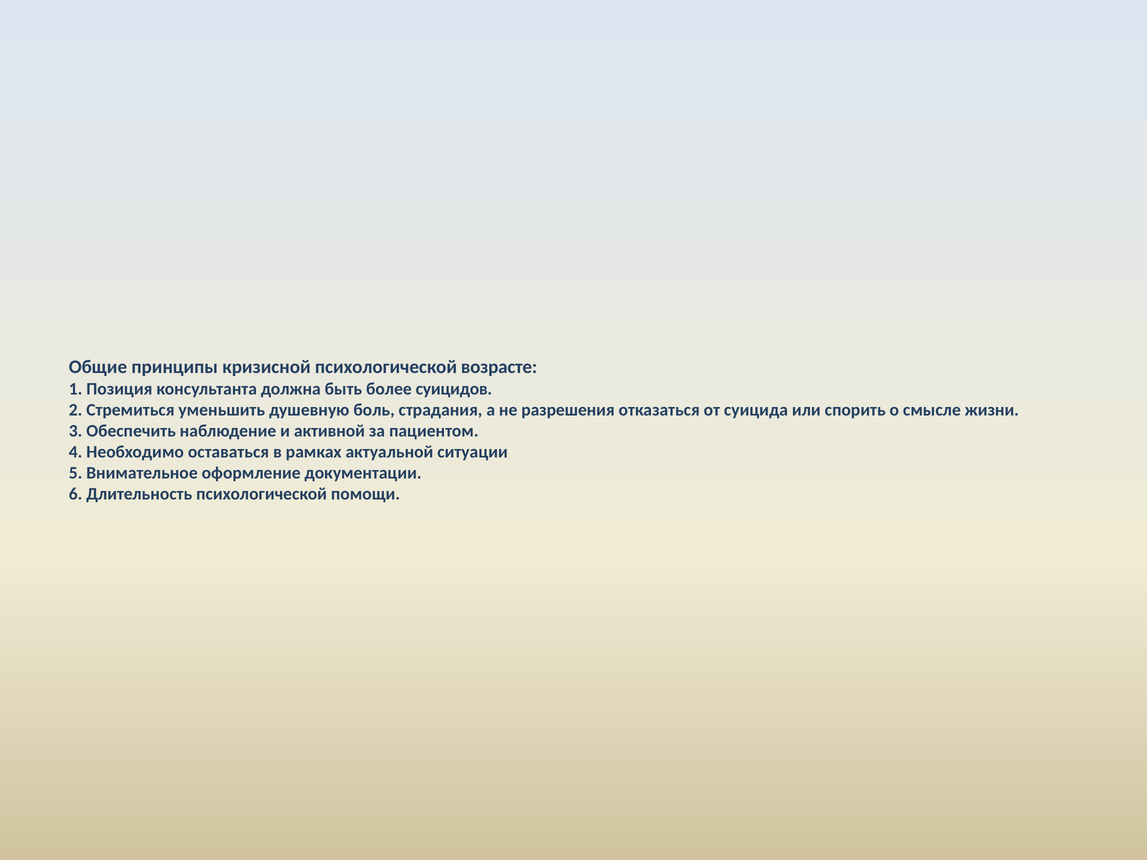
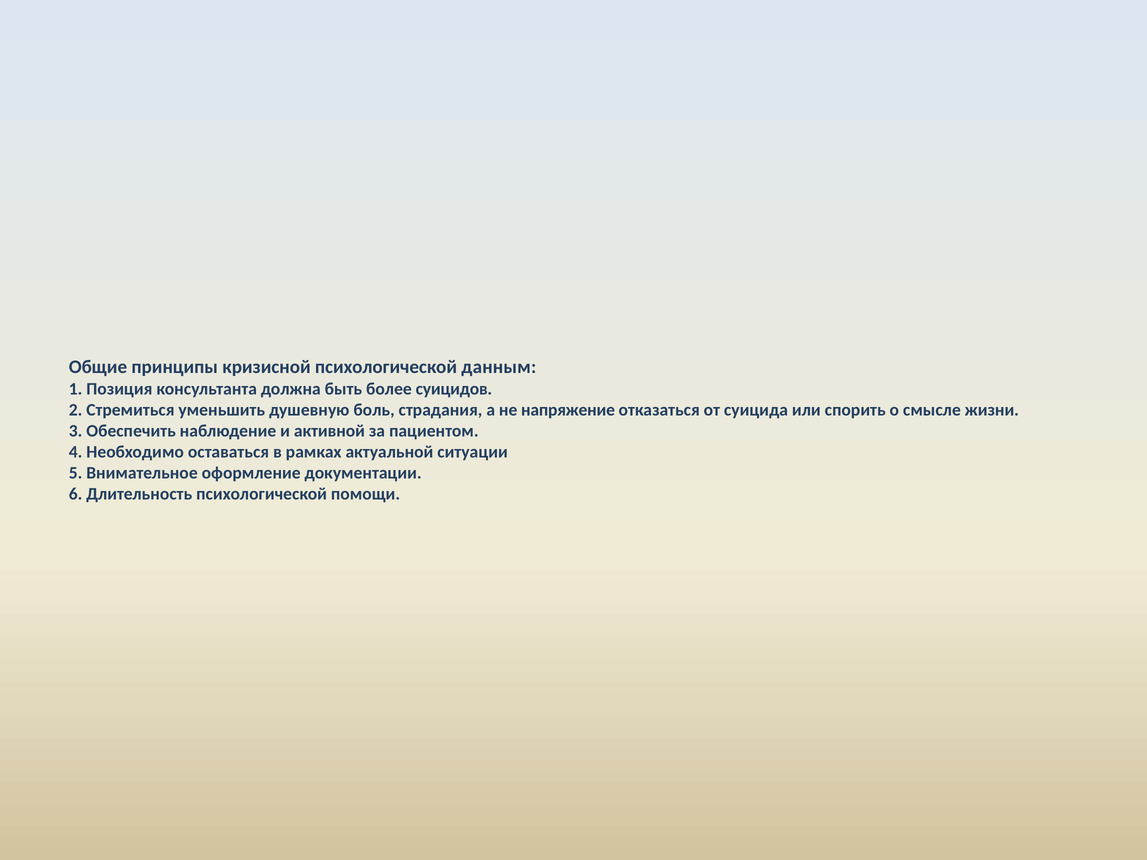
возрасте: возрасте -> данным (499, 367)
разрешения: разрешения -> напряжение (568, 410)
